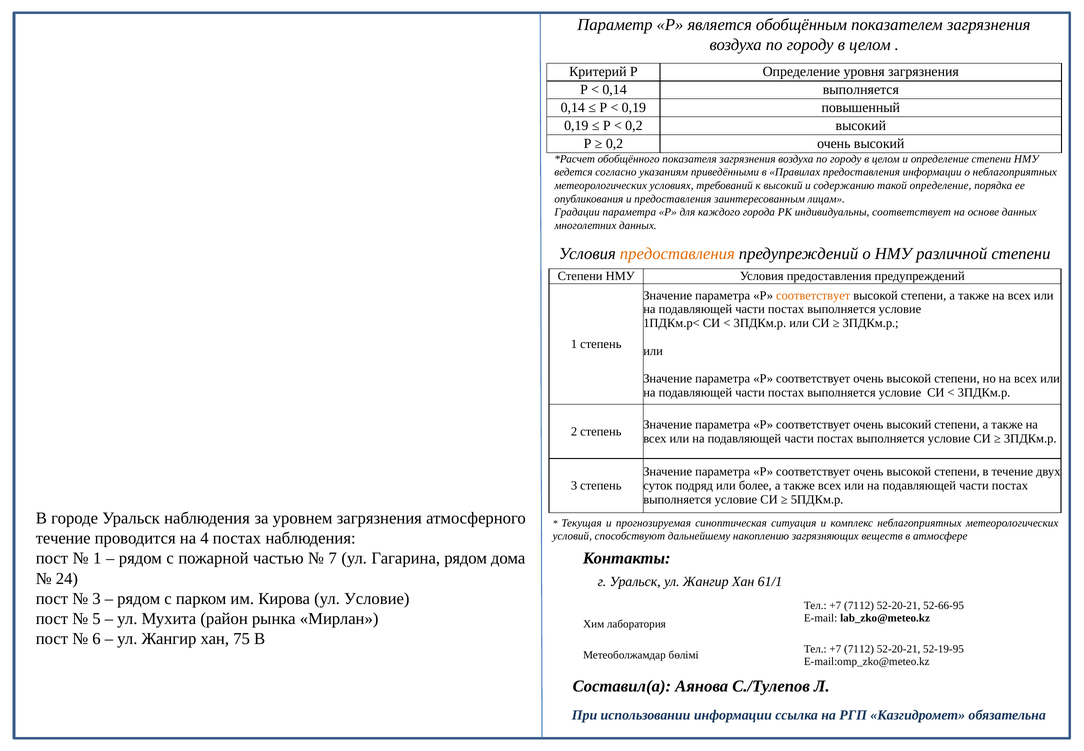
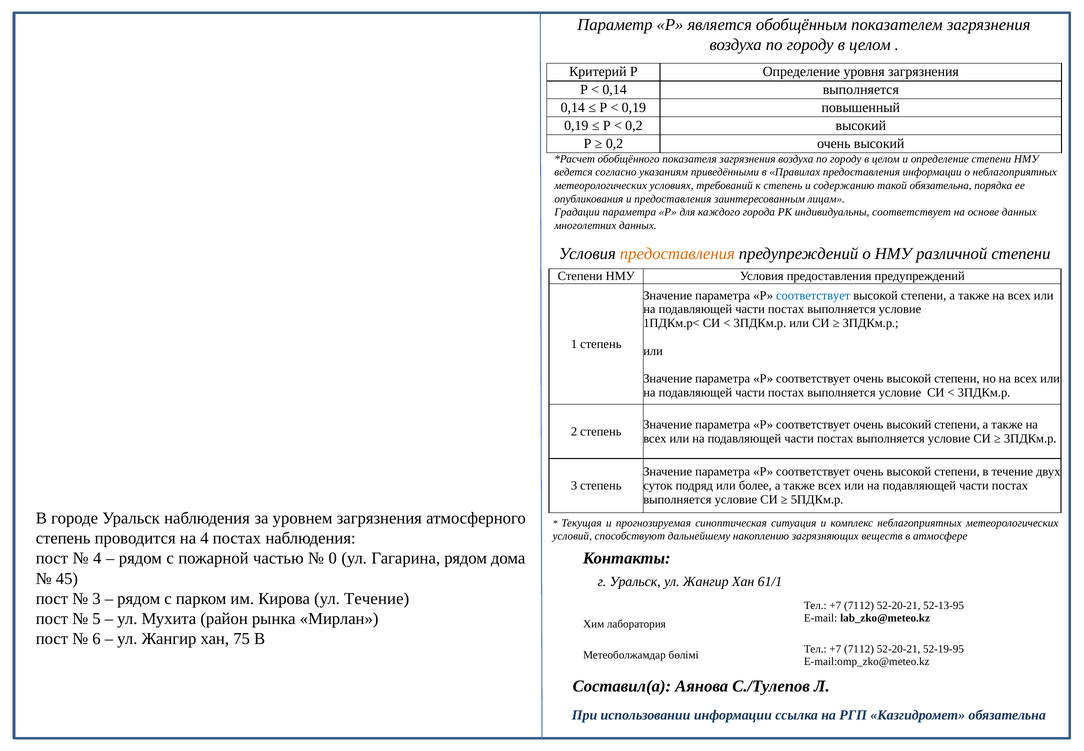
к высокий: высокий -> степень (783, 186)
такой определение: определение -> обязательна (941, 186)
соответствует colour: orange -> blue (813, 295)
течение: течение -> степень (63, 538)
1: 1 -> 4 (97, 558)
7: 7 -> 0 (333, 558)
24: 24 -> 45 (67, 578)
ул Условие: Условие -> Течение (377, 598)
52-66-95: 52-66-95 -> 52-13-95 (944, 605)
